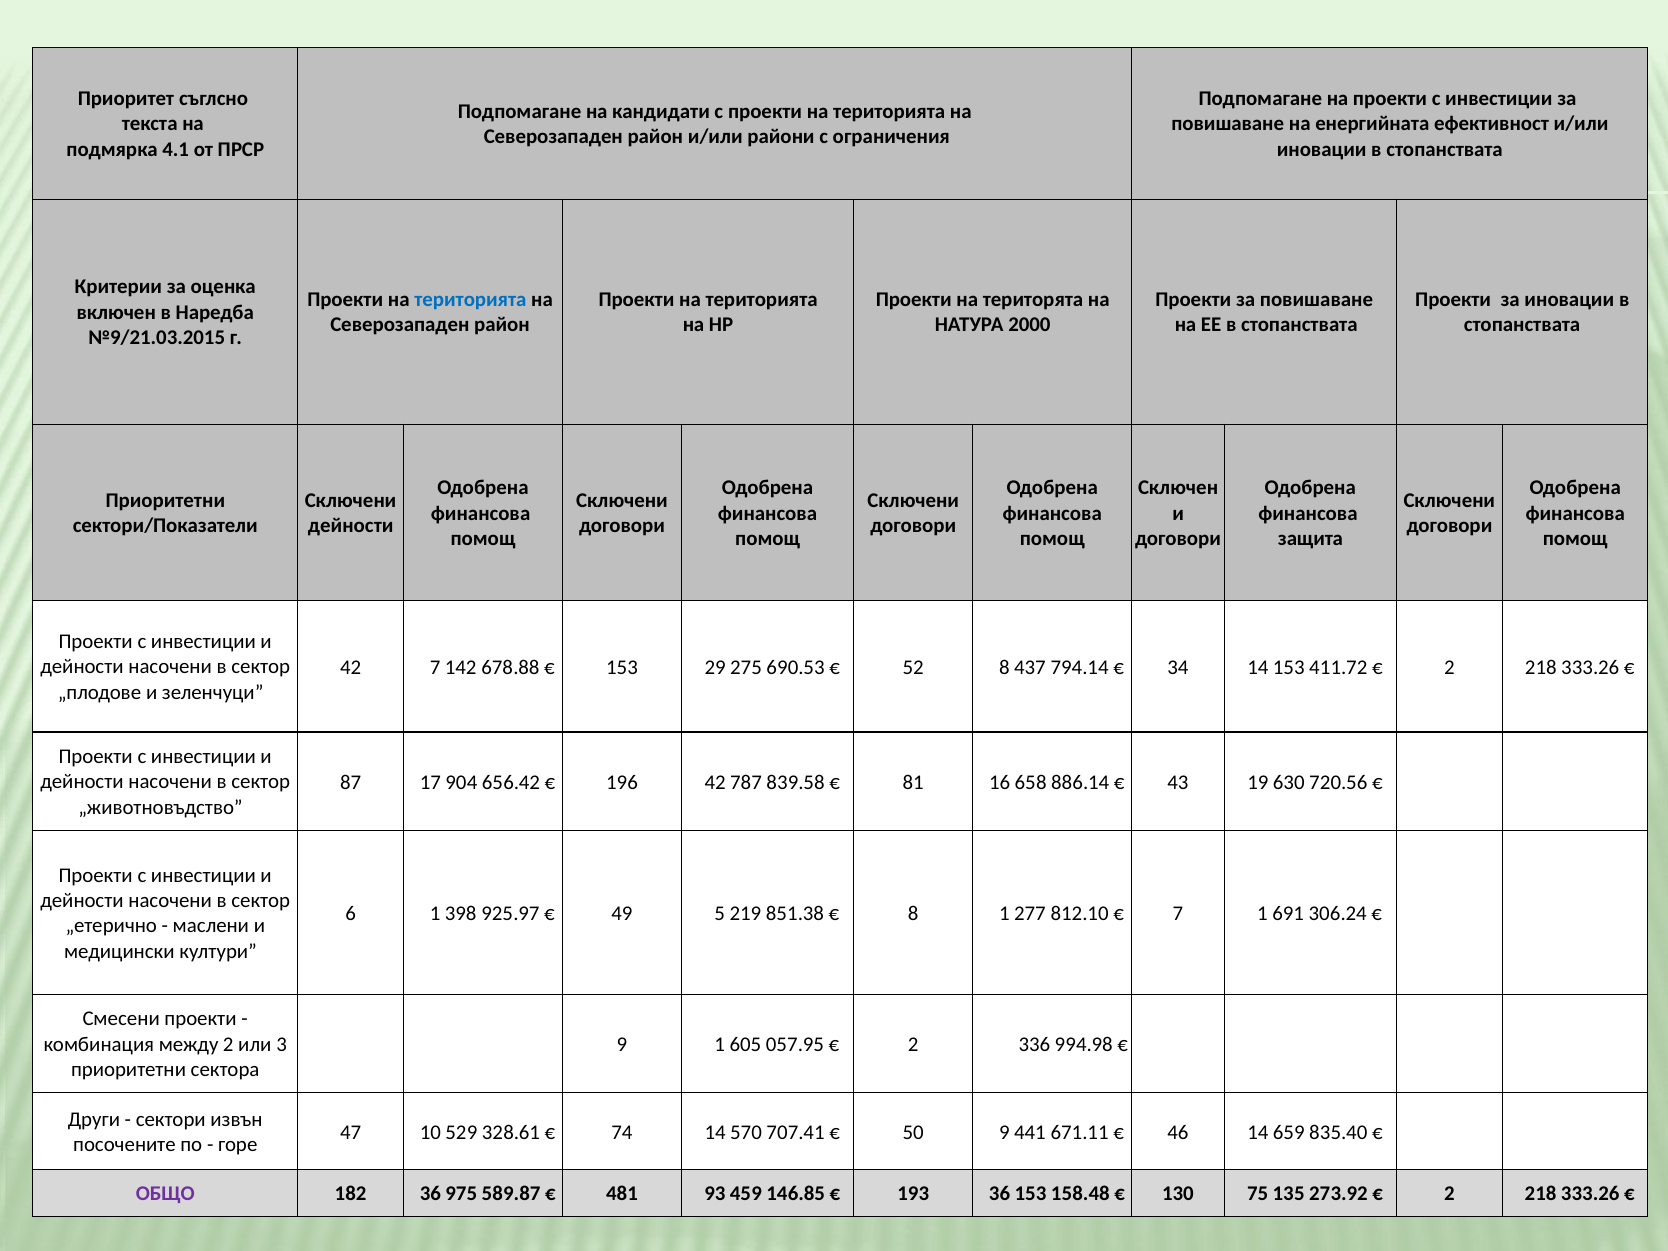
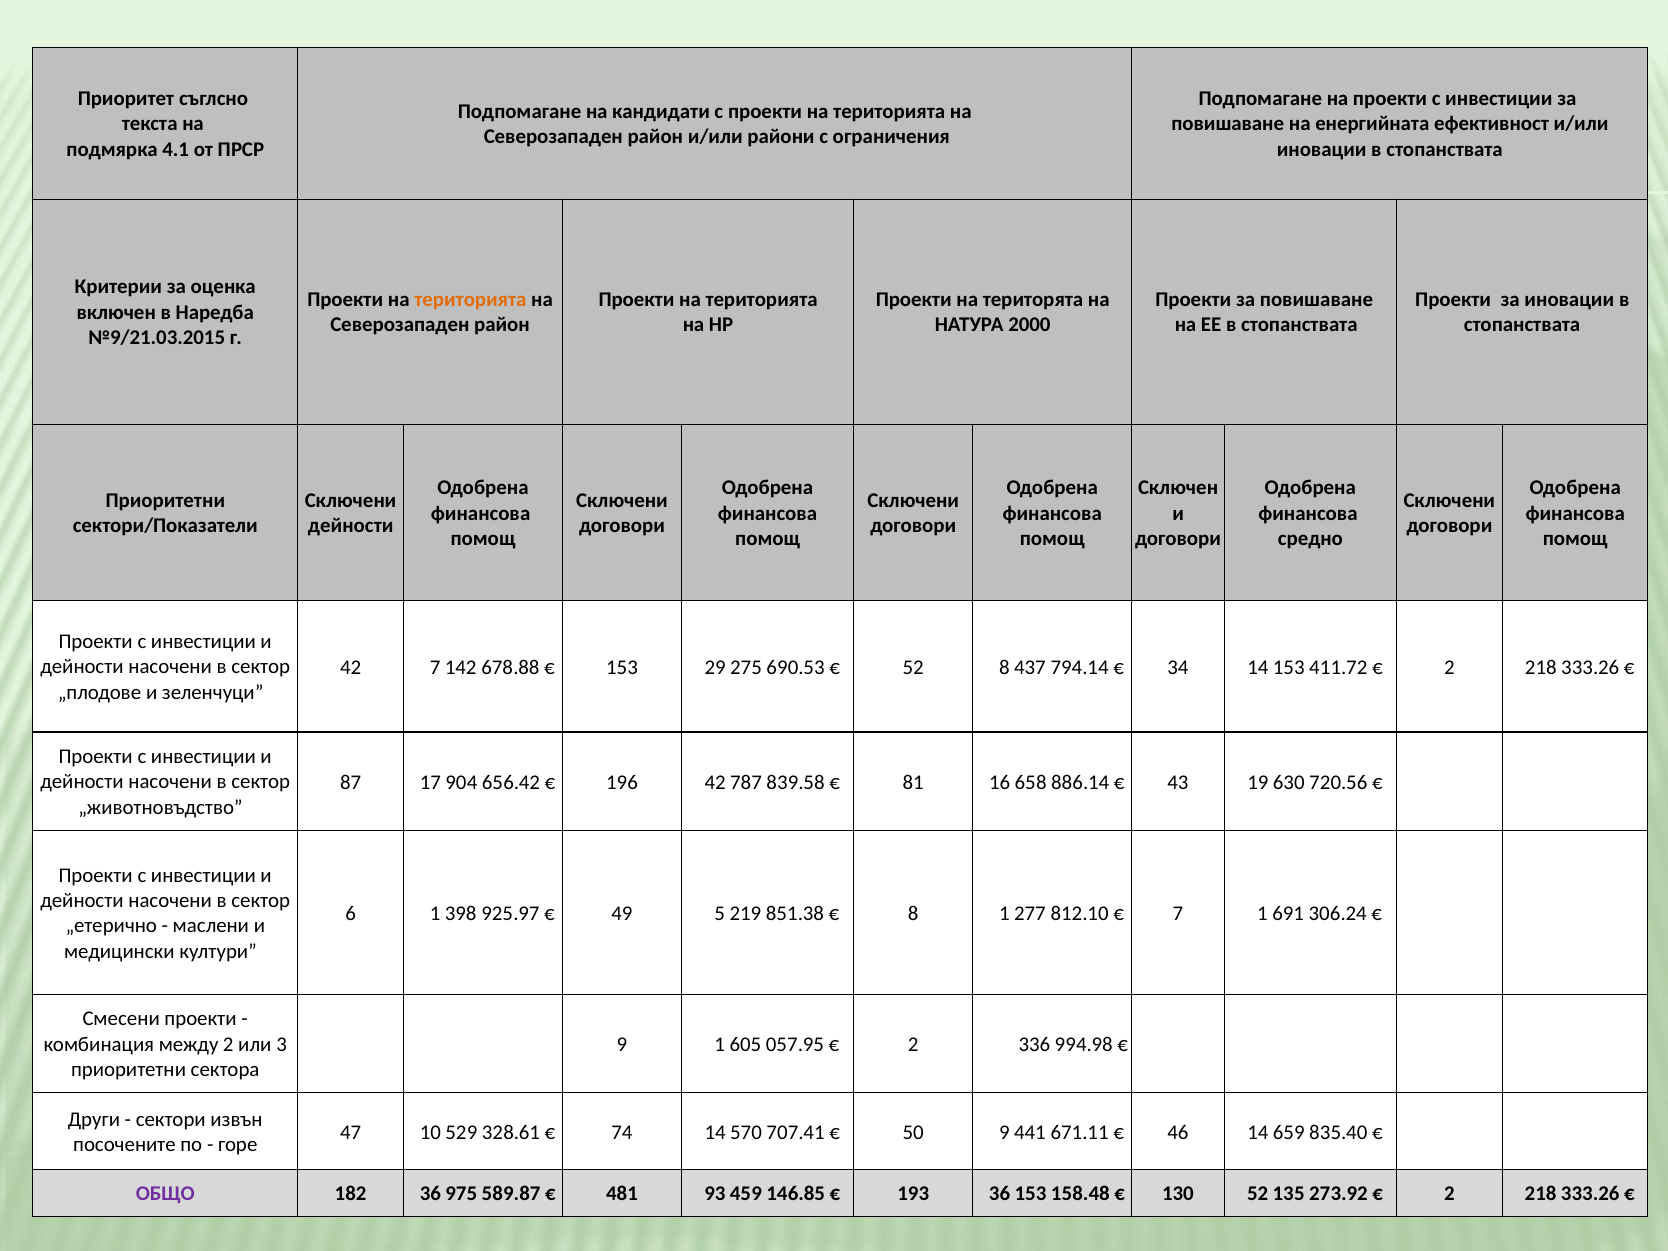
територията colour: blue -> orange (470, 300)
защита: защита -> средно (1310, 538)
130 75: 75 -> 52 (1258, 1194)
